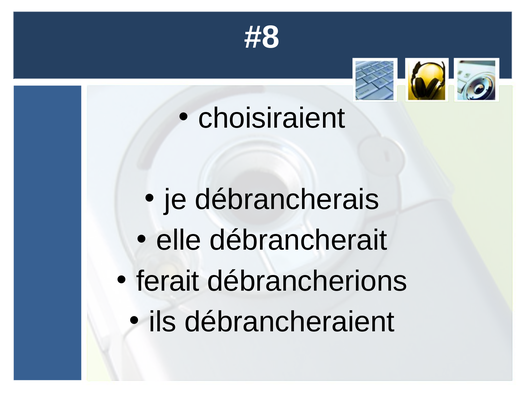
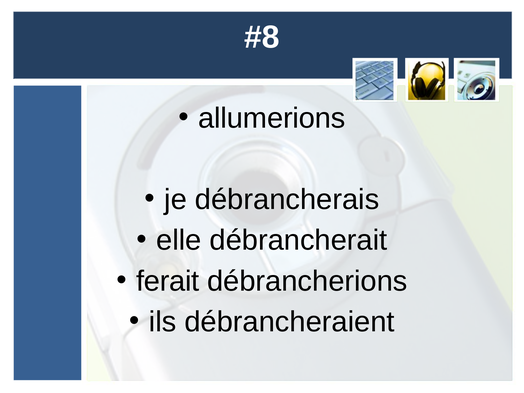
choisiraient: choisiraient -> allumerions (272, 118)
